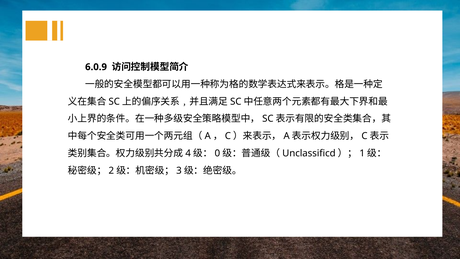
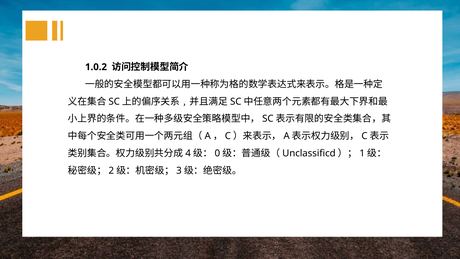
6.0.9: 6.0.9 -> 1.0.2 (96, 67)
